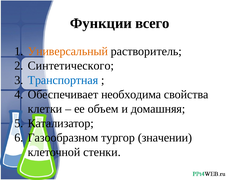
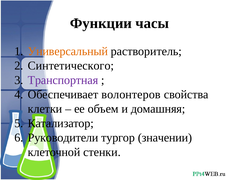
всего: всего -> часы (152, 23)
Транспортная colour: blue -> purple (63, 80)
необходима: необходима -> волонтеров (131, 94)
Газообразном: Газообразном -> Руководители (63, 137)
